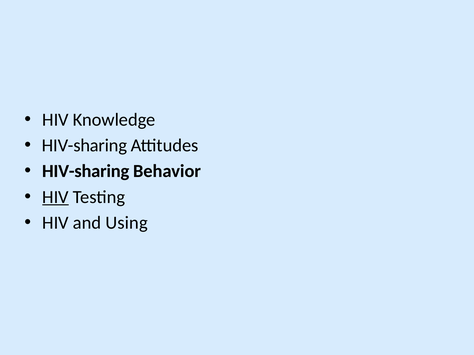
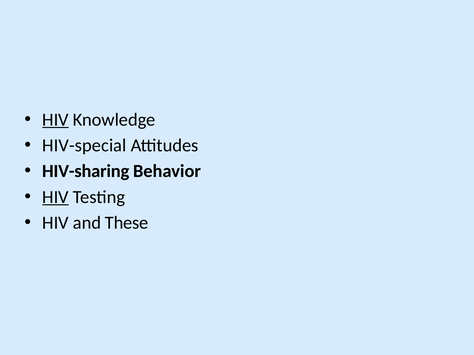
HIV underline: none -> present (56, 120)
HIV-sharing: HIV-sharing -> HIV-special (84, 146)
Using: Using -> These (127, 223)
